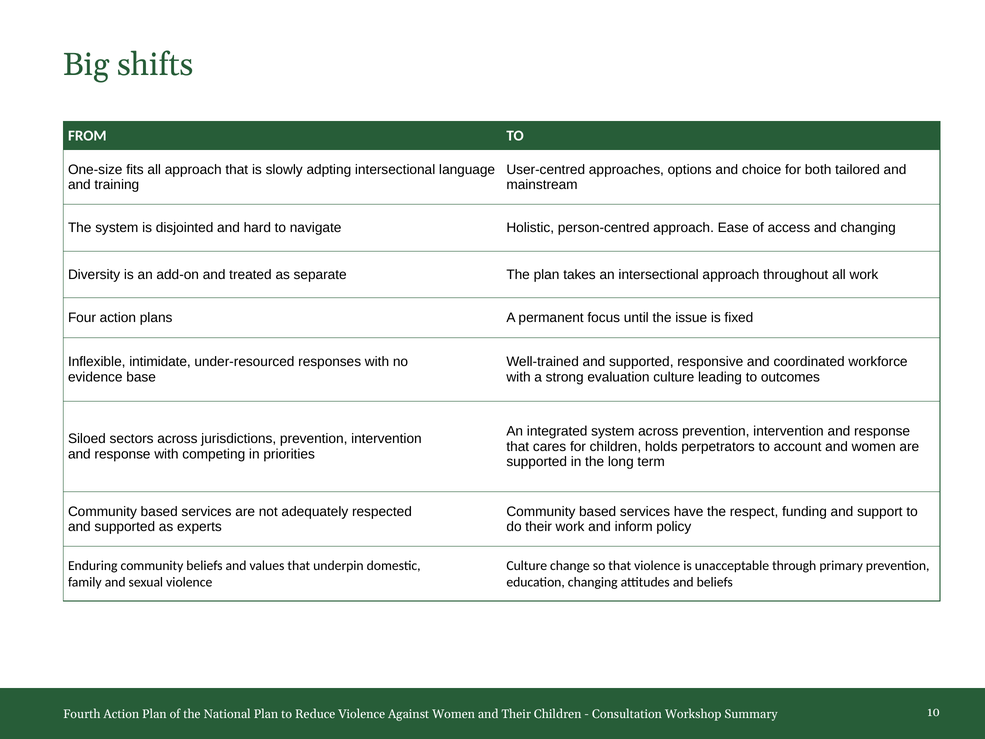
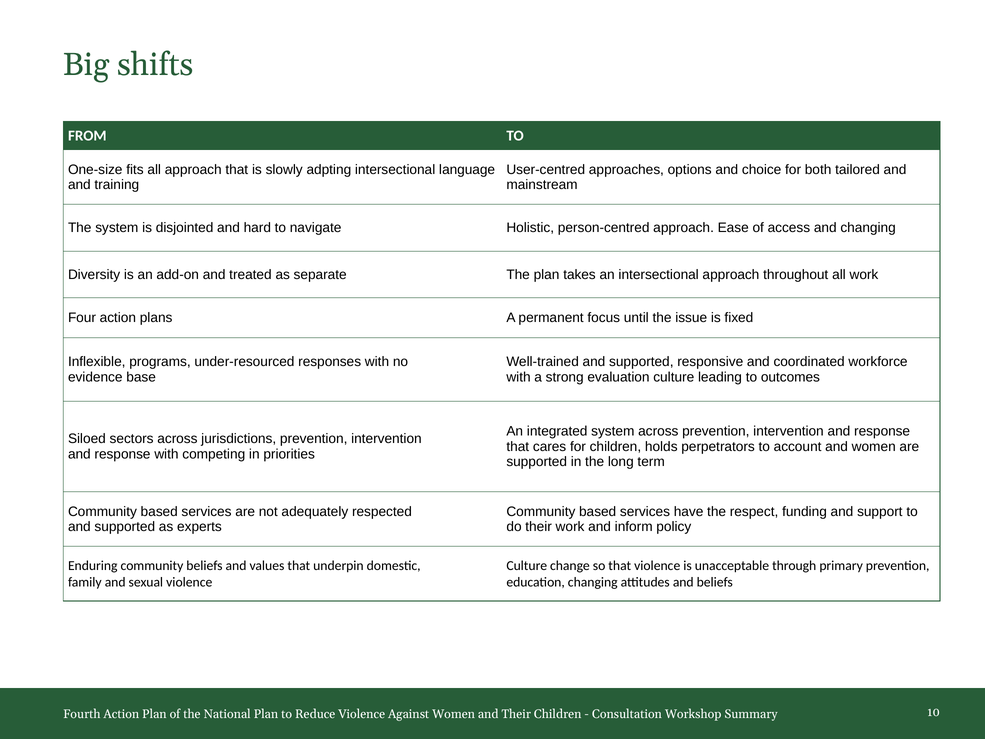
intimidate: intimidate -> programs (160, 362)
